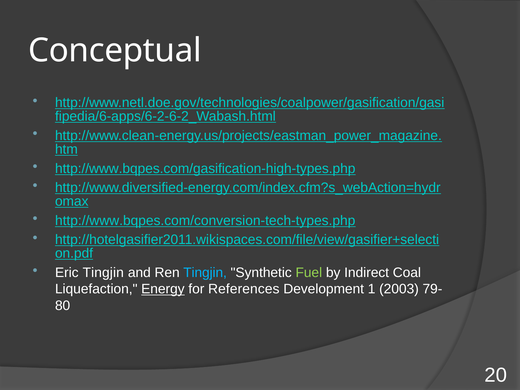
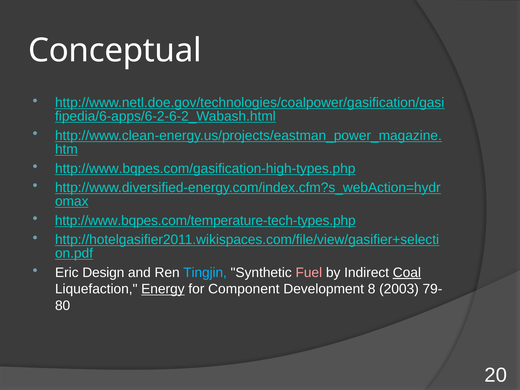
http://www.bqpes.com/conversion-tech-types.php: http://www.bqpes.com/conversion-tech-types.php -> http://www.bqpes.com/temperature-tech-types.php (205, 221)
Eric Tingjin: Tingjin -> Design (103, 273)
Fuel colour: light green -> pink (309, 273)
Coal underline: none -> present (407, 273)
References: References -> Component (244, 289)
1: 1 -> 8 (372, 289)
